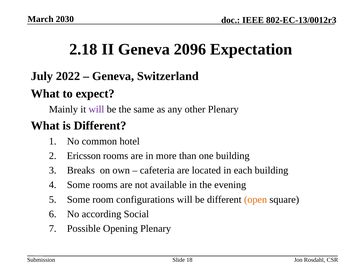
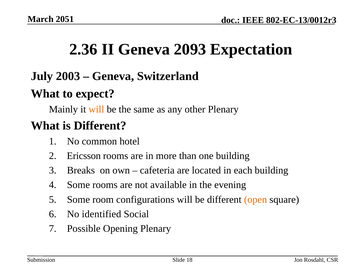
2030: 2030 -> 2051 (65, 19)
2.18: 2.18 -> 2.36 (83, 49)
2096: 2096 -> 2093 (190, 49)
2022: 2022 -> 2003 (68, 76)
will colour: purple -> orange (96, 109)
according: according -> identified (101, 214)
